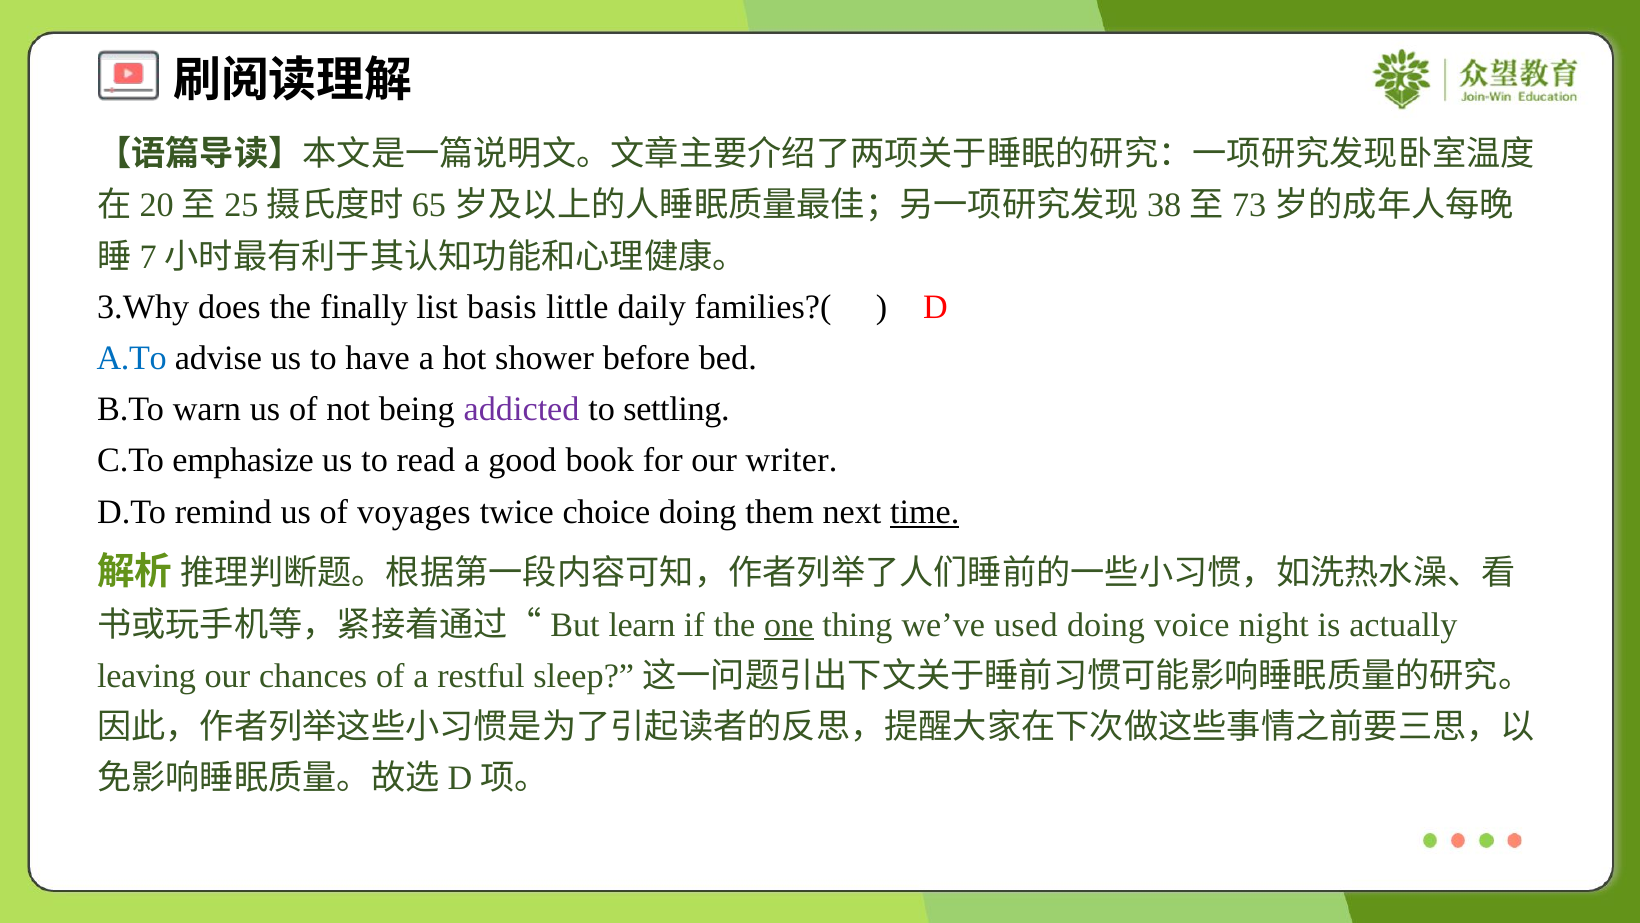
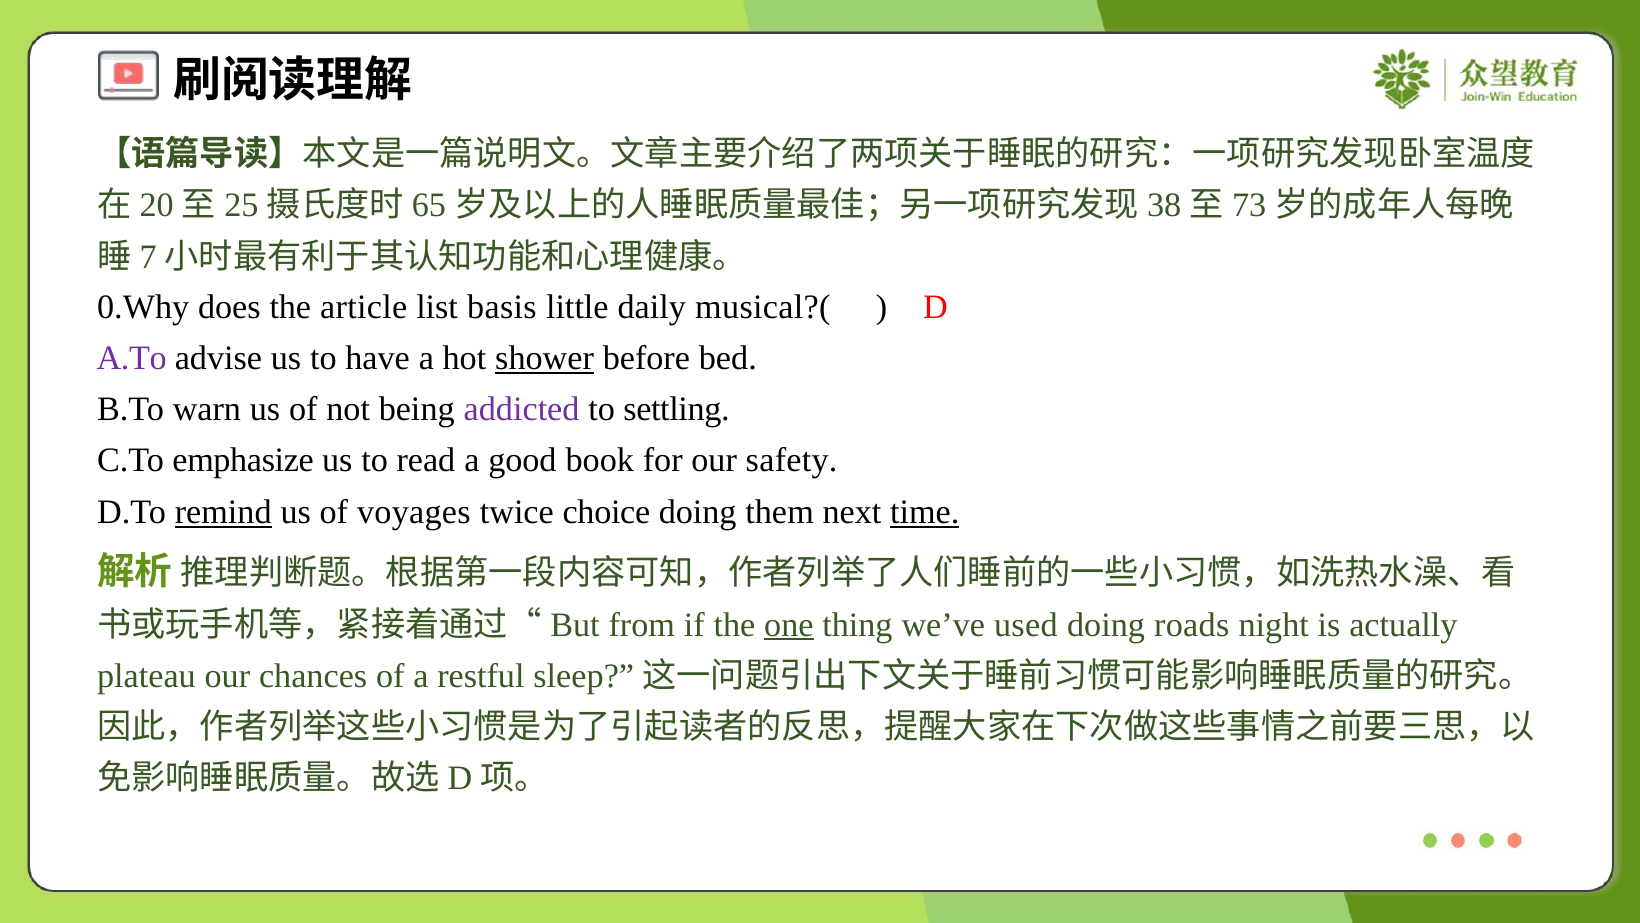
3.Why: 3.Why -> 0.Why (143, 307)
finally: finally -> article (364, 307)
families?(: families?( -> musical?( (763, 307)
A.To colour: blue -> purple (132, 358)
shower underline: none -> present (545, 358)
writer: writer -> safety (792, 460)
remind underline: none -> present (223, 512)
learn: learn -> from (642, 624)
voice: voice -> roads (1192, 624)
leaving: leaving -> plateau (146, 676)
